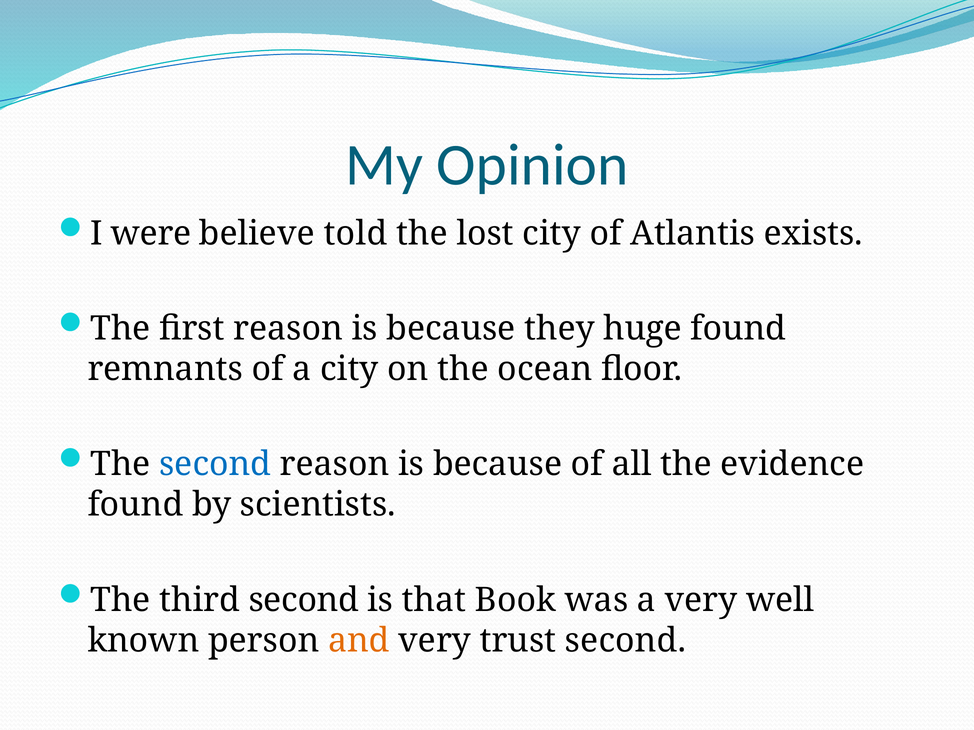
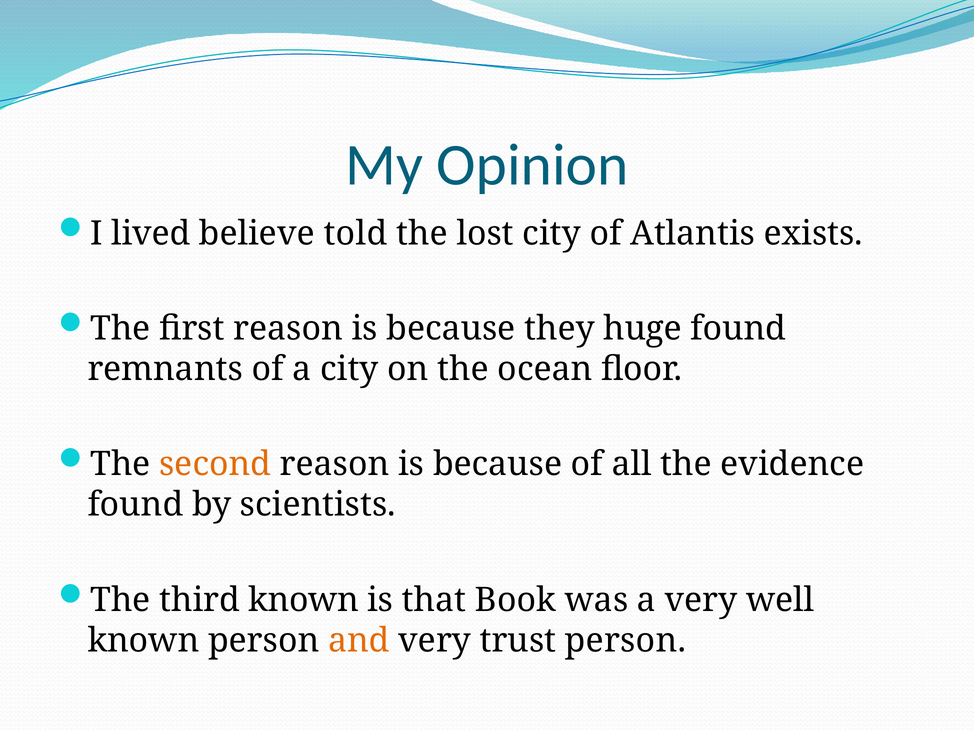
were: were -> lived (151, 234)
second colour: blue -> orange (215, 465)
third second: second -> known (304, 600)
trust second: second -> person (626, 641)
